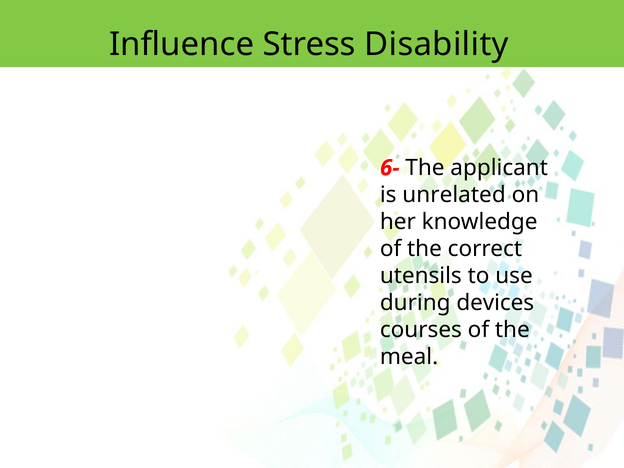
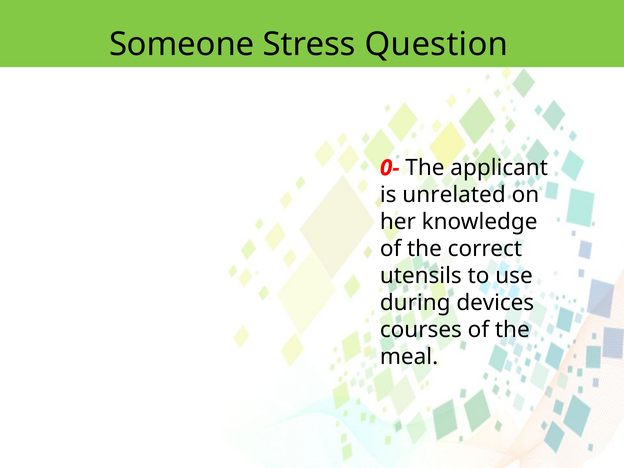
Influence: Influence -> Someone (182, 44)
Disability: Disability -> Question (436, 44)
6-: 6- -> 0- (390, 168)
